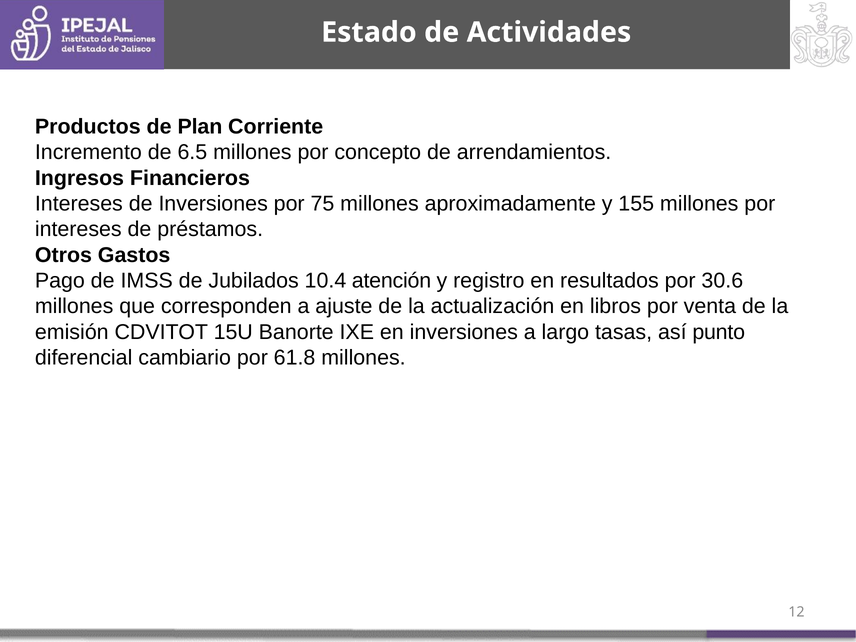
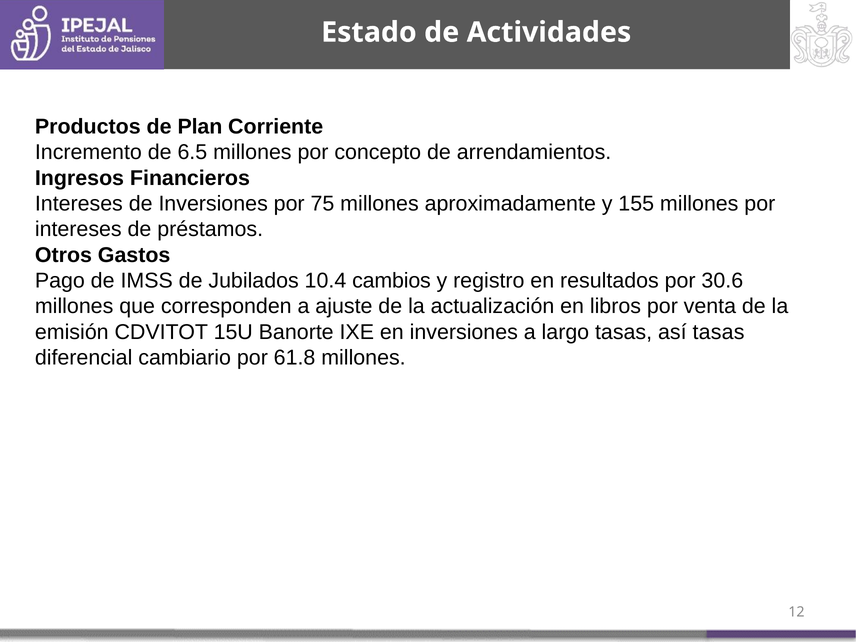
atención: atención -> cambios (391, 281)
así punto: punto -> tasas (718, 332)
